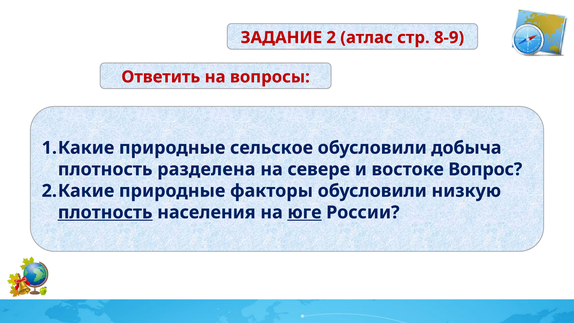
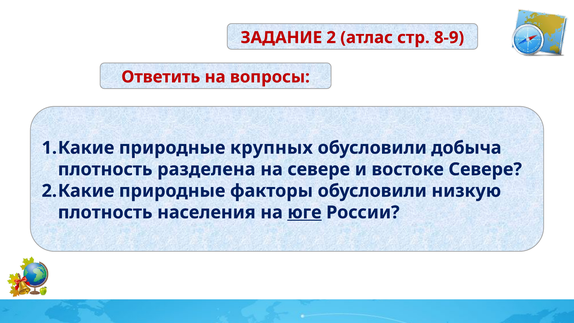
сельское: сельское -> крупных (271, 148)
востоке Вопрос: Вопрос -> Севере (485, 169)
плотность underline: present -> none (105, 212)
